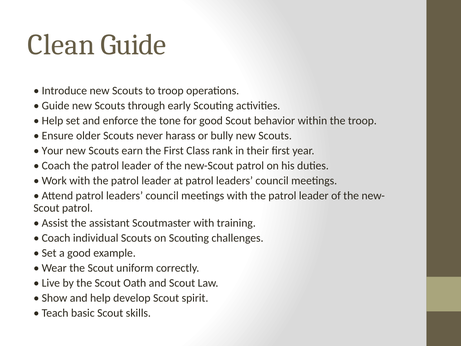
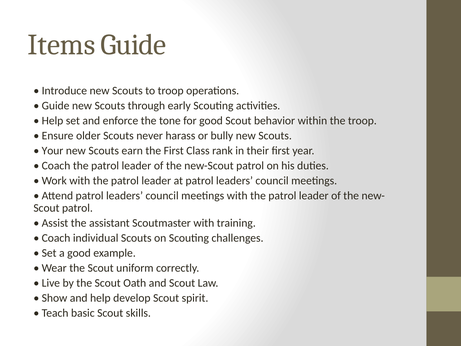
Clean: Clean -> Items (61, 45)
